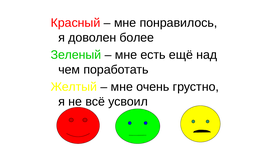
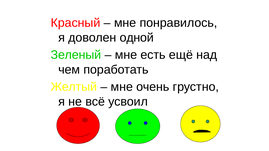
более: более -> одной (137, 38)
